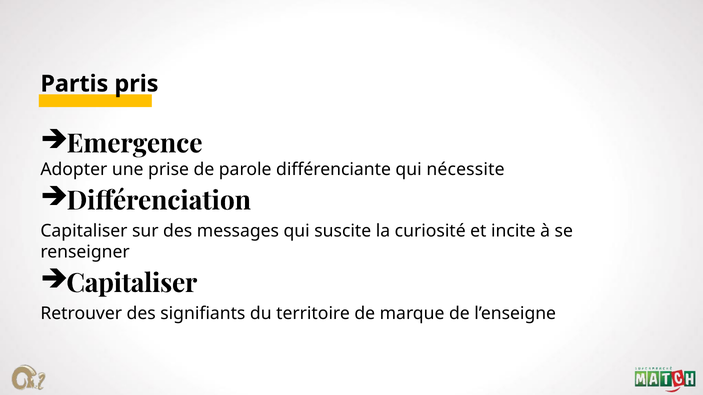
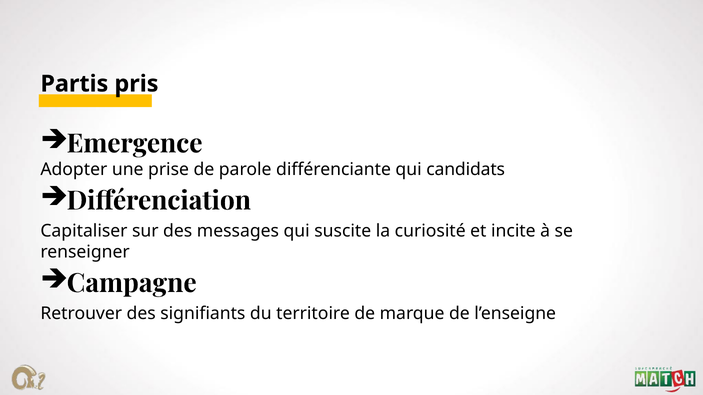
nécessite: nécessite -> candidats (466, 170)
Capitaliser: Capitaliser -> Campagne (132, 284)
